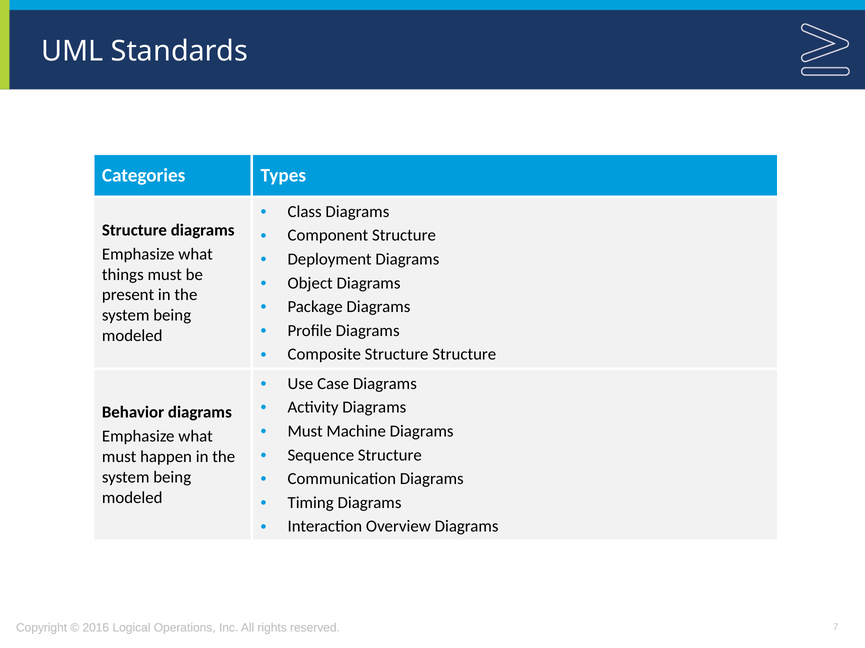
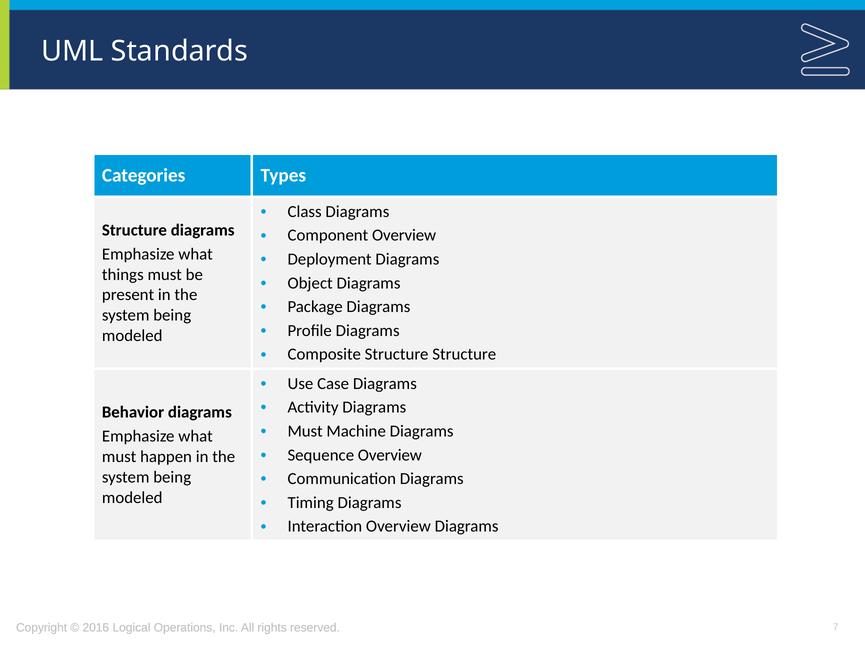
Component Structure: Structure -> Overview (404, 236)
Sequence Structure: Structure -> Overview (390, 456)
